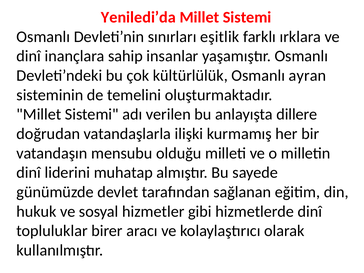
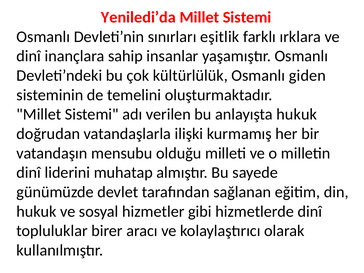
ayran: ayran -> giden (307, 76)
anlayışta dillere: dillere -> hukuk (297, 114)
